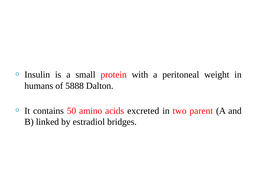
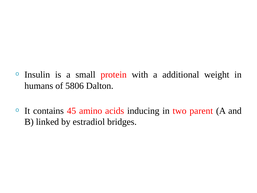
peritoneal: peritoneal -> additional (181, 75)
5888: 5888 -> 5806 (75, 86)
50: 50 -> 45 (71, 111)
excreted: excreted -> inducing (143, 111)
